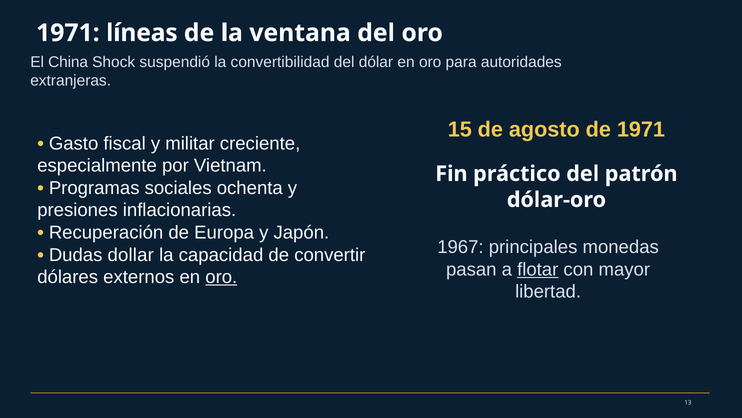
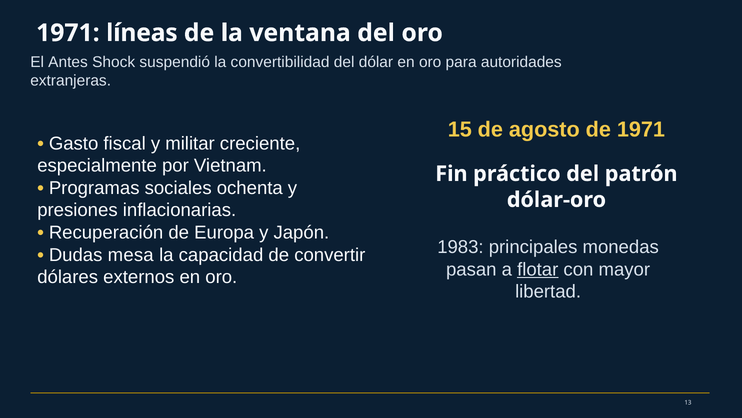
China: China -> Antes (68, 62)
1967: 1967 -> 1983 (460, 247)
dollar: dollar -> mesa (131, 255)
oro underline: present -> none (221, 277)
